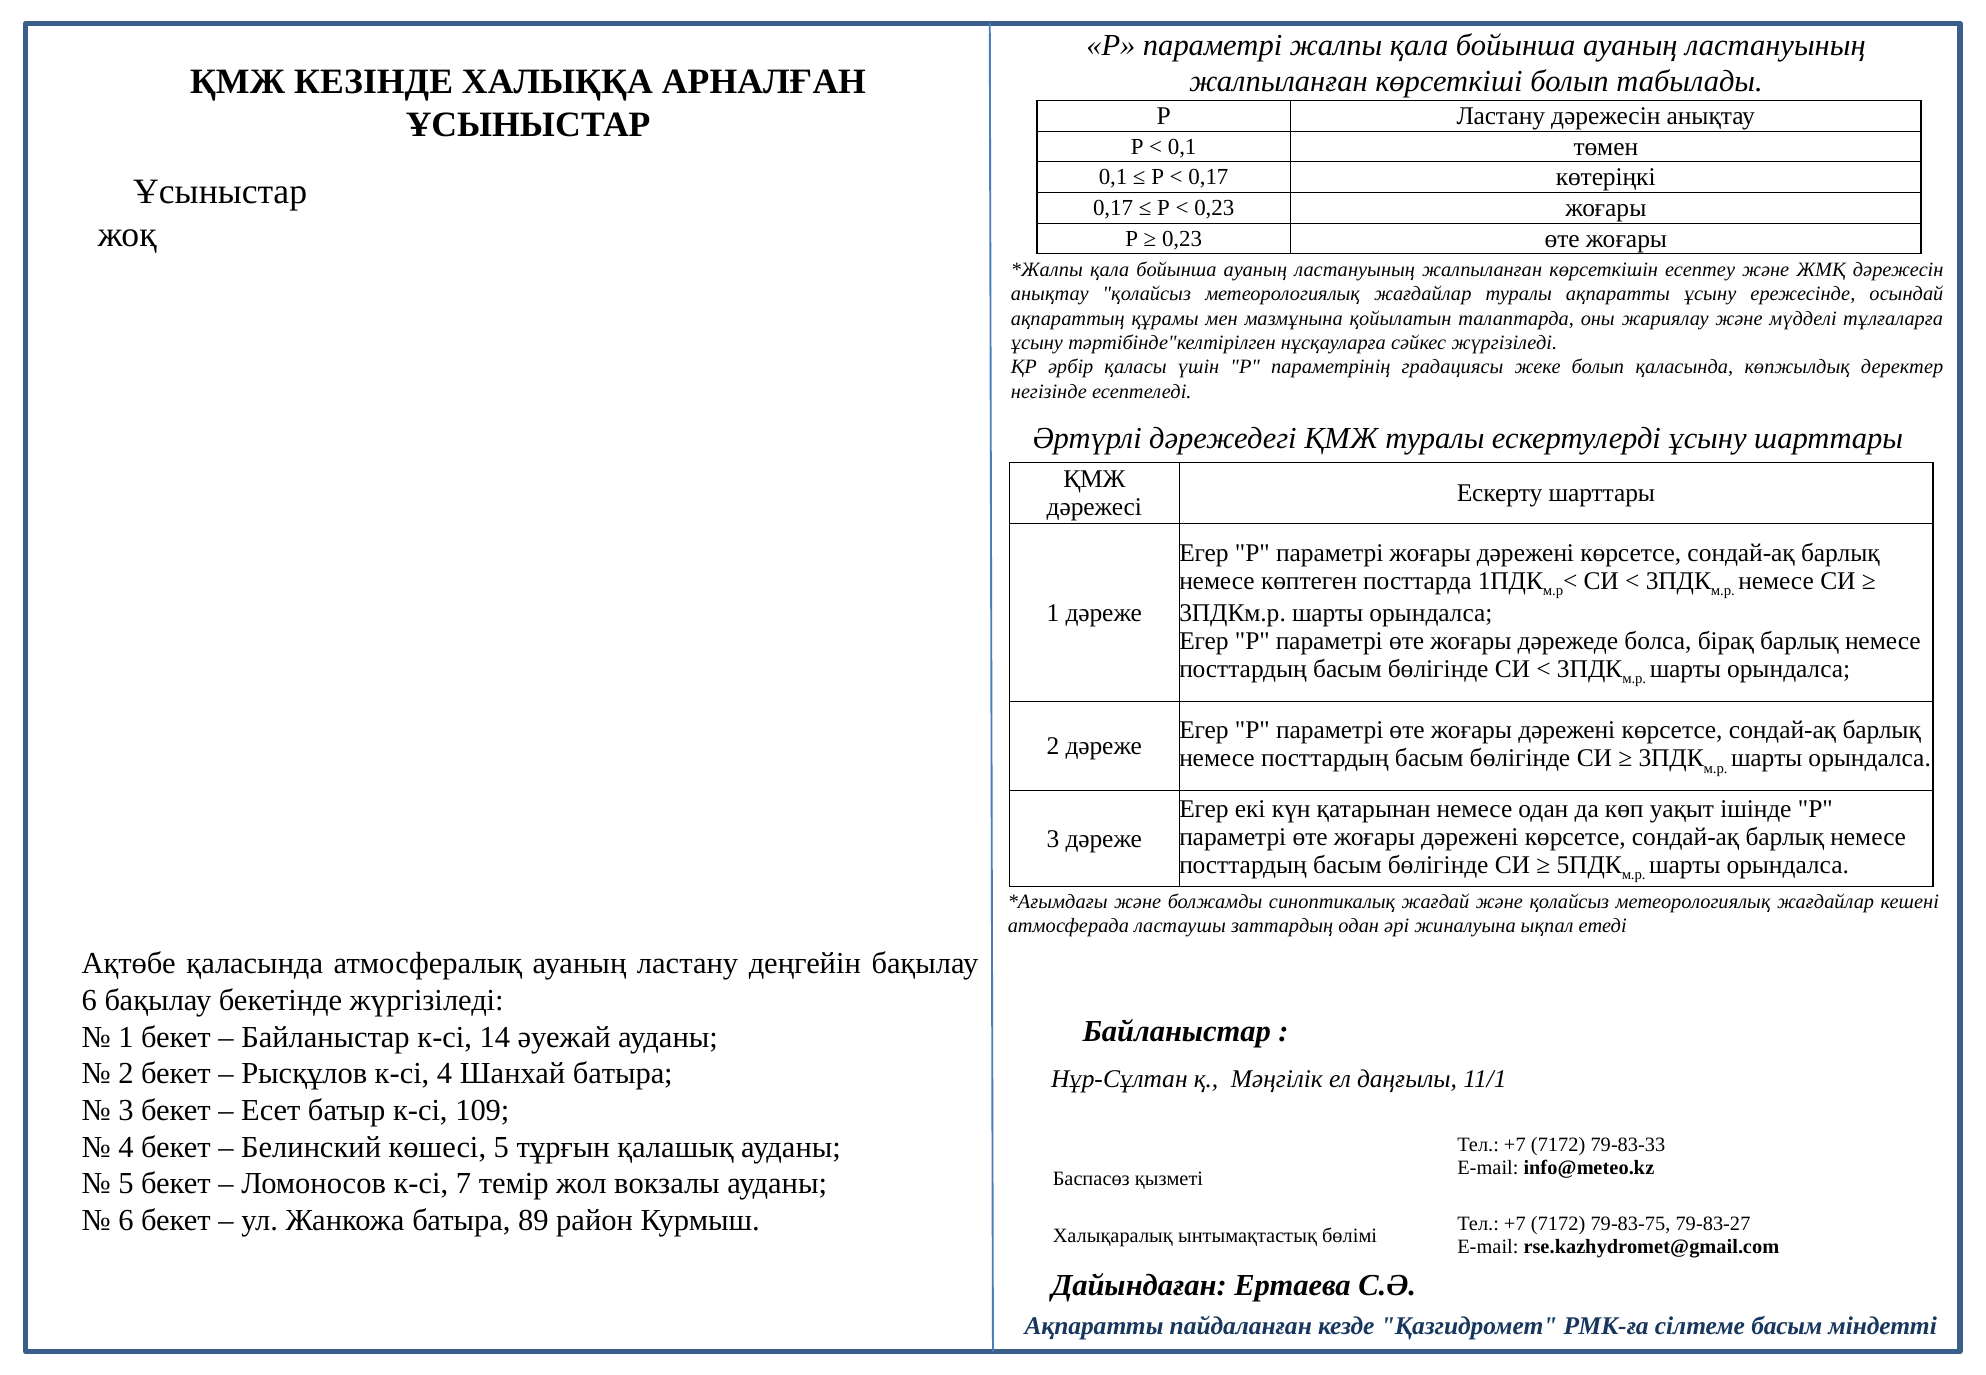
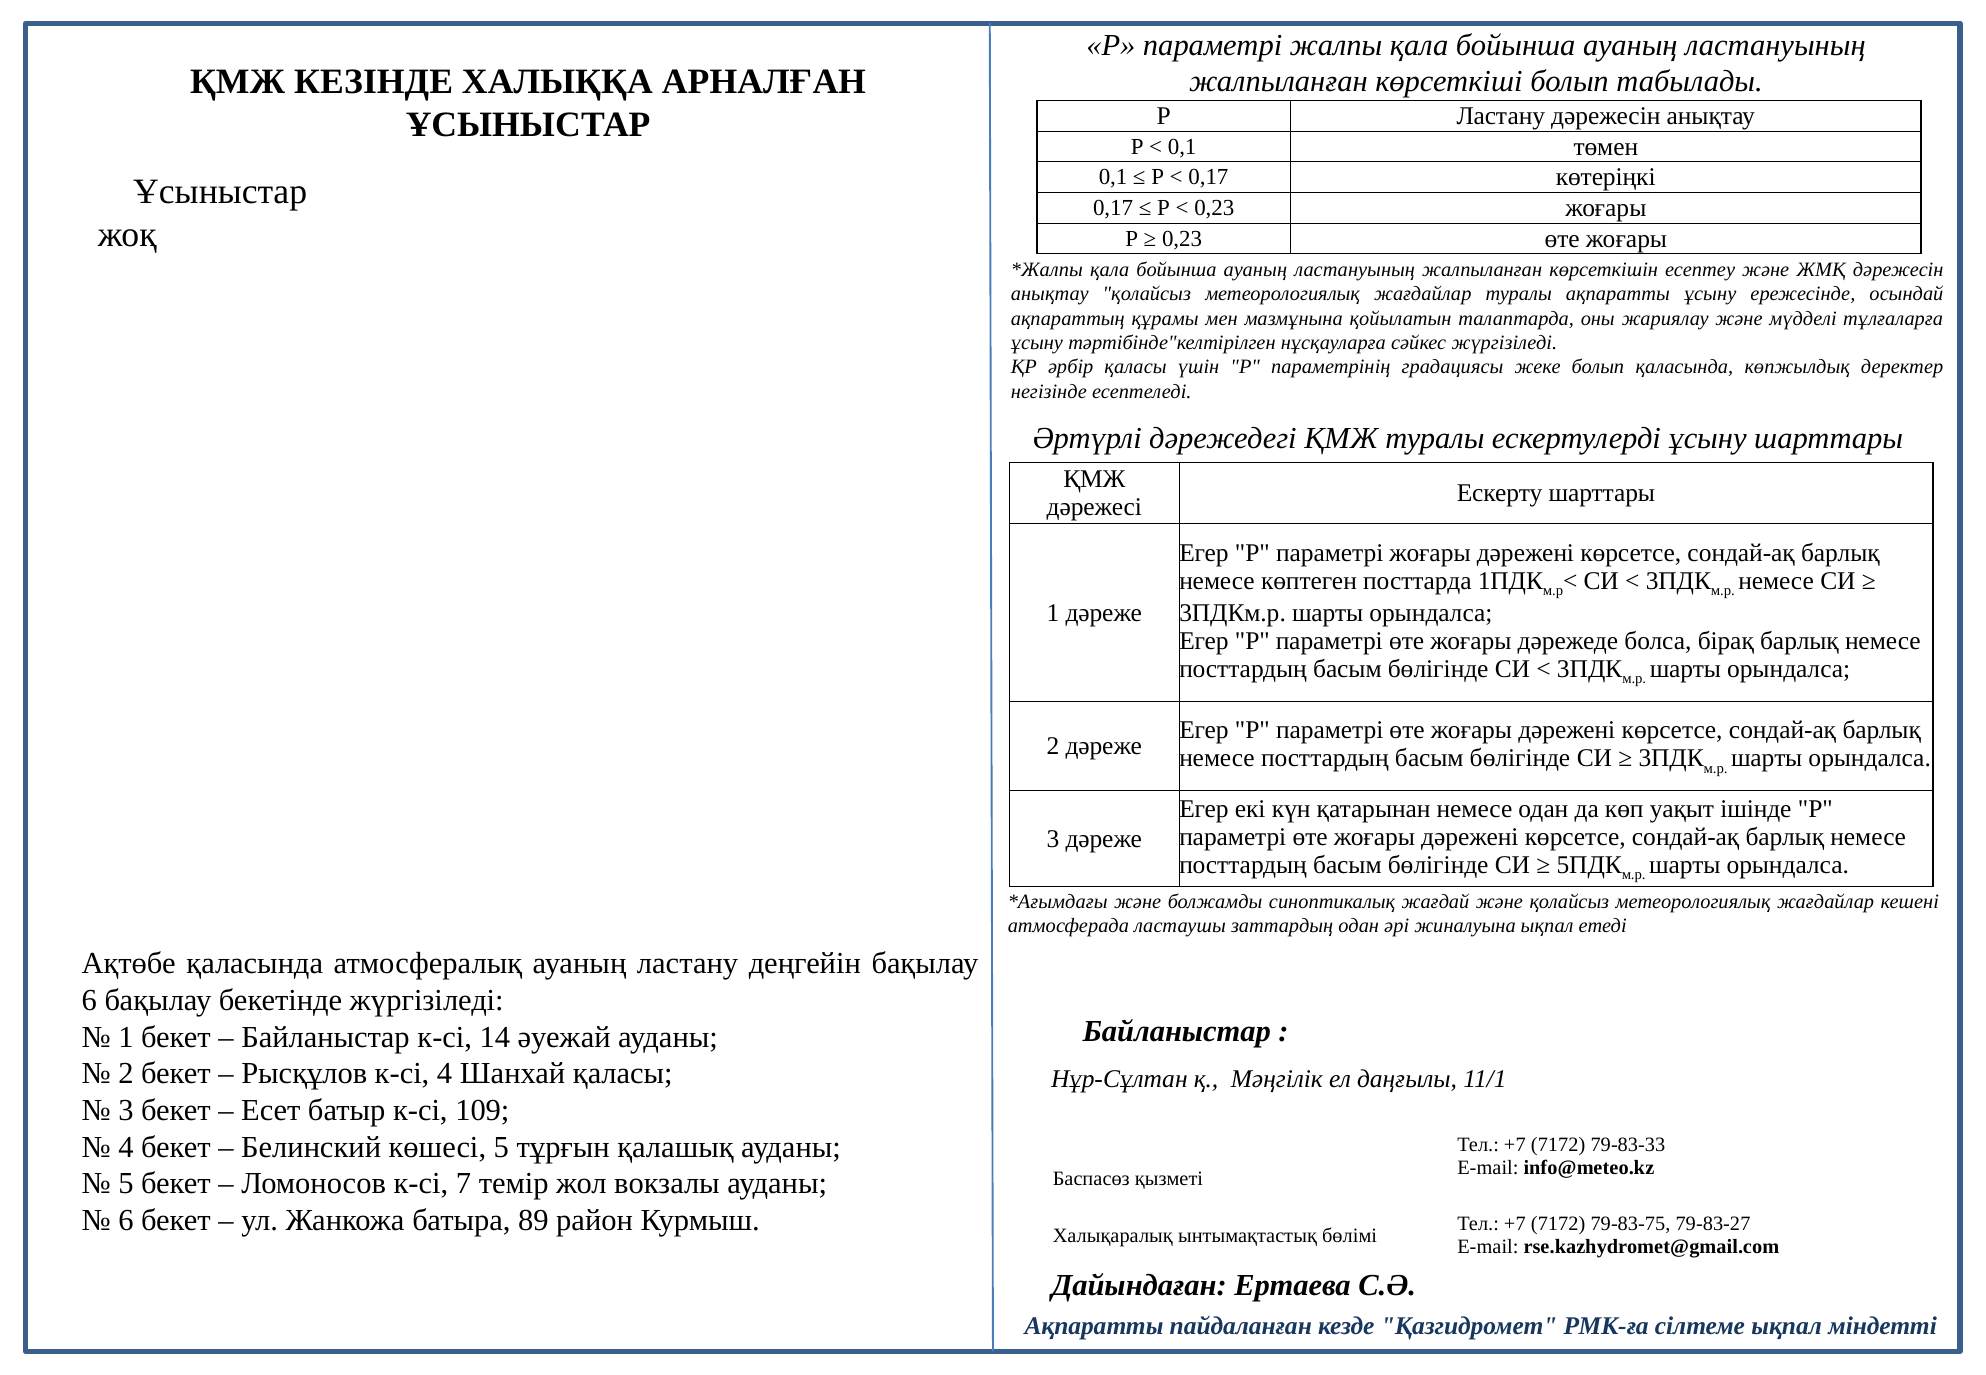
Шанхай батыра: батыра -> қаласы (623, 1074)
сілтеме басым: басым -> ықпал (1787, 1326)
